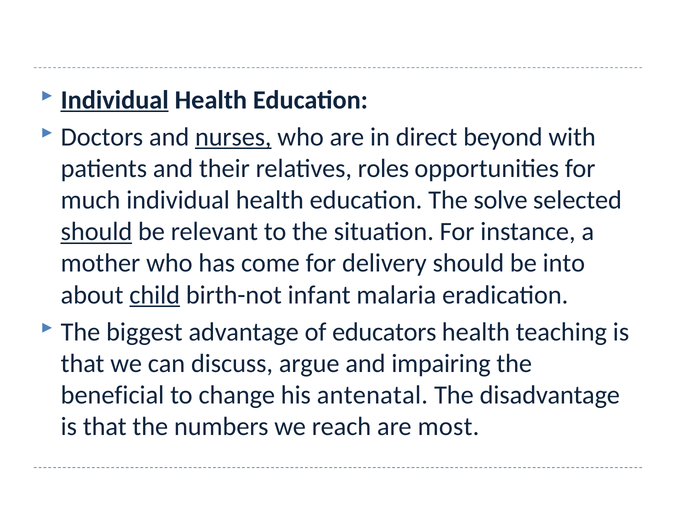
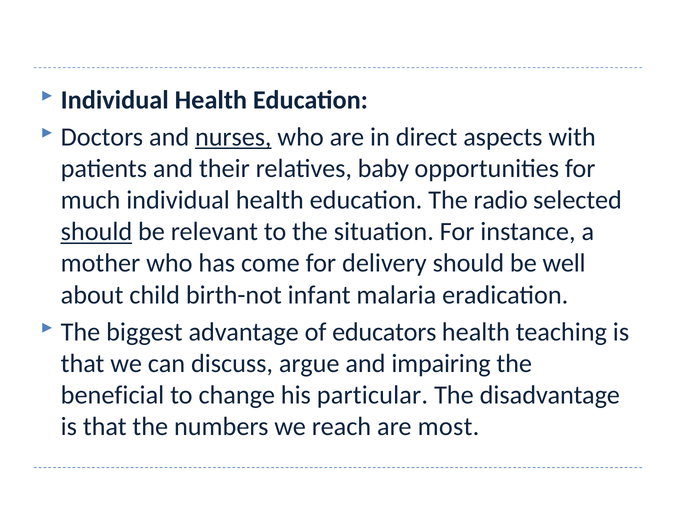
Individual underline: present -> none (115, 100)
beyond: beyond -> aspects (503, 137)
roles: roles -> baby (383, 169)
solve: solve -> radio (501, 200)
into: into -> well (564, 263)
child underline: present -> none (155, 295)
antenatal: antenatal -> particular (372, 395)
